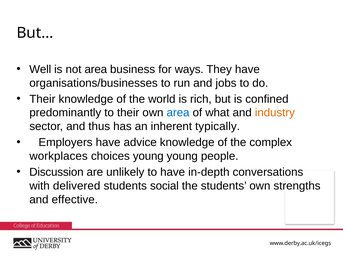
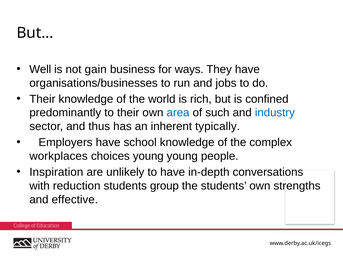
not area: area -> gain (96, 69)
what: what -> such (217, 113)
industry colour: orange -> blue (275, 113)
advice: advice -> school (140, 143)
Discussion: Discussion -> Inspiration (56, 172)
delivered: delivered -> reduction (77, 186)
social: social -> group (164, 186)
